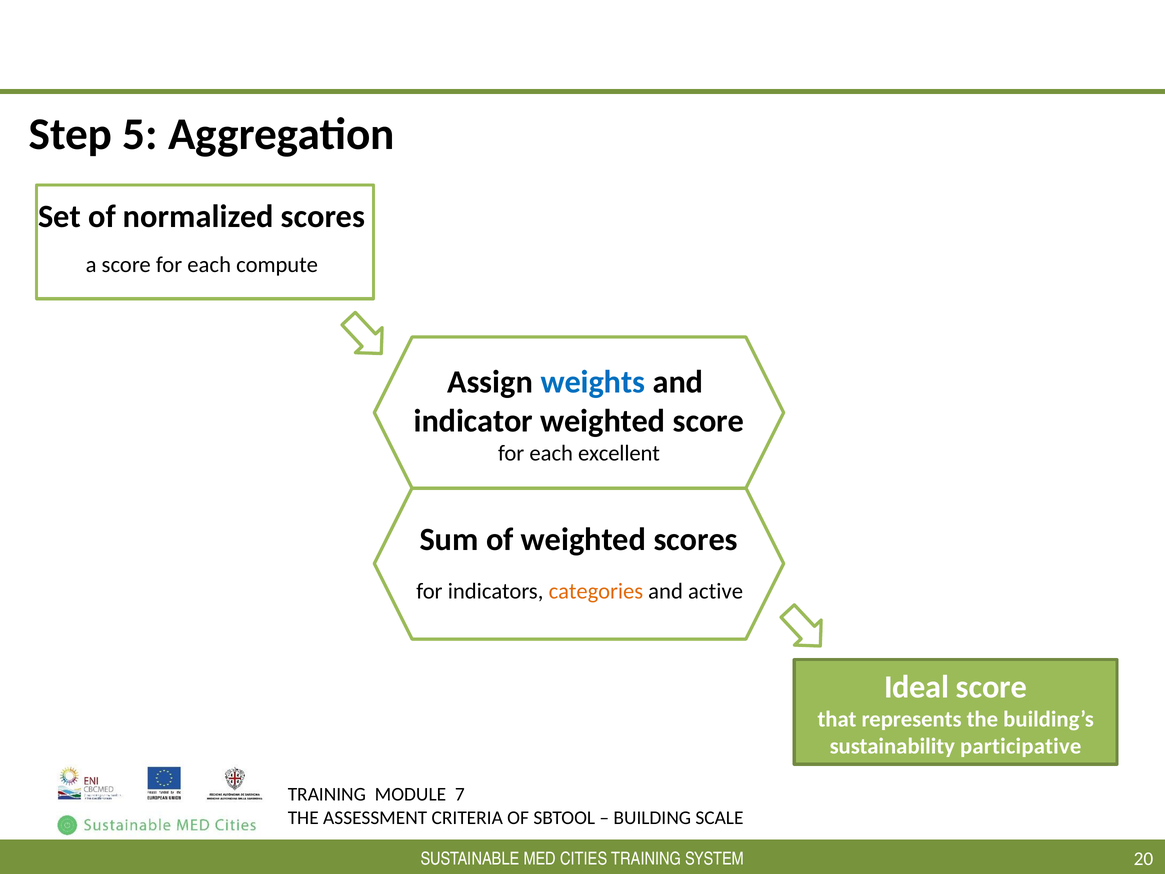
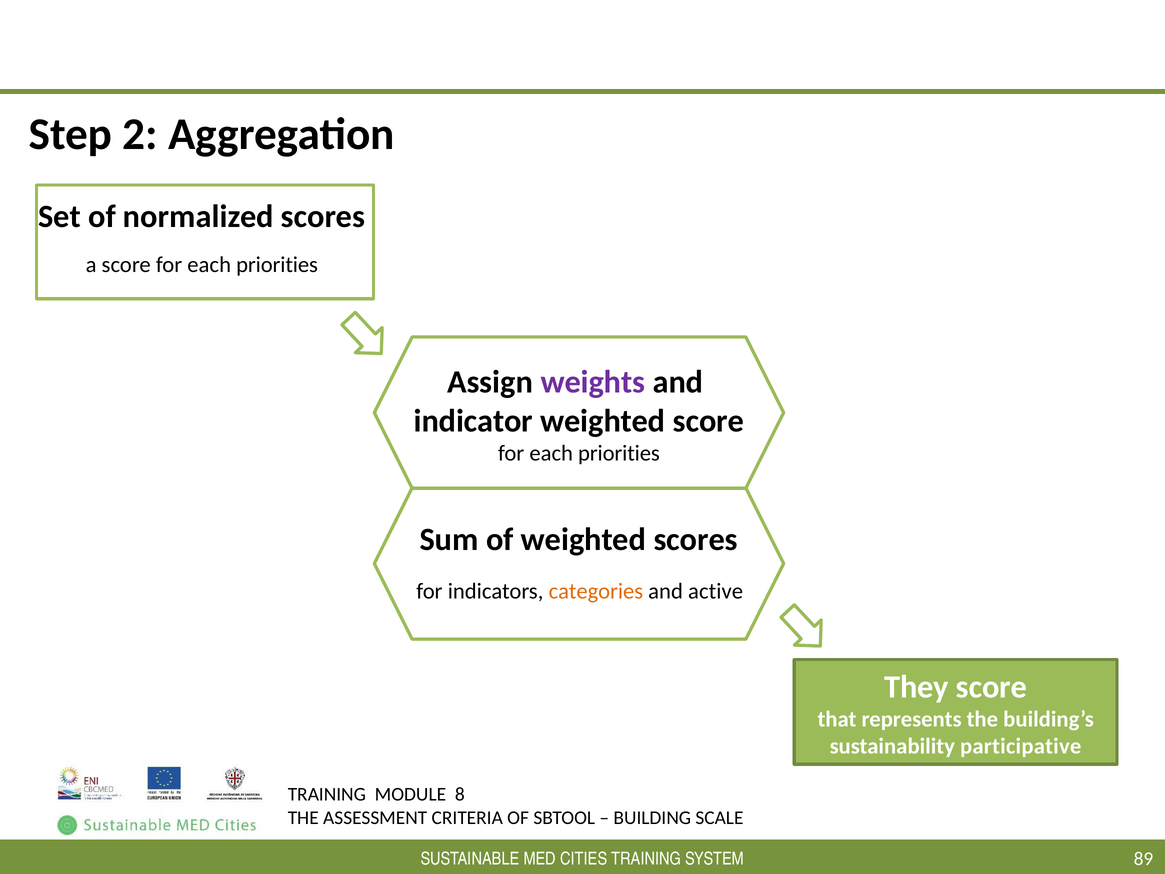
5: 5 -> 2 (140, 134)
compute: compute -> priorities (277, 264)
weights colour: blue -> purple (593, 382)
excellent: excellent -> priorities (619, 453)
Ideal: Ideal -> They (917, 687)
7: 7 -> 8 (460, 794)
20: 20 -> 89 (1144, 859)
